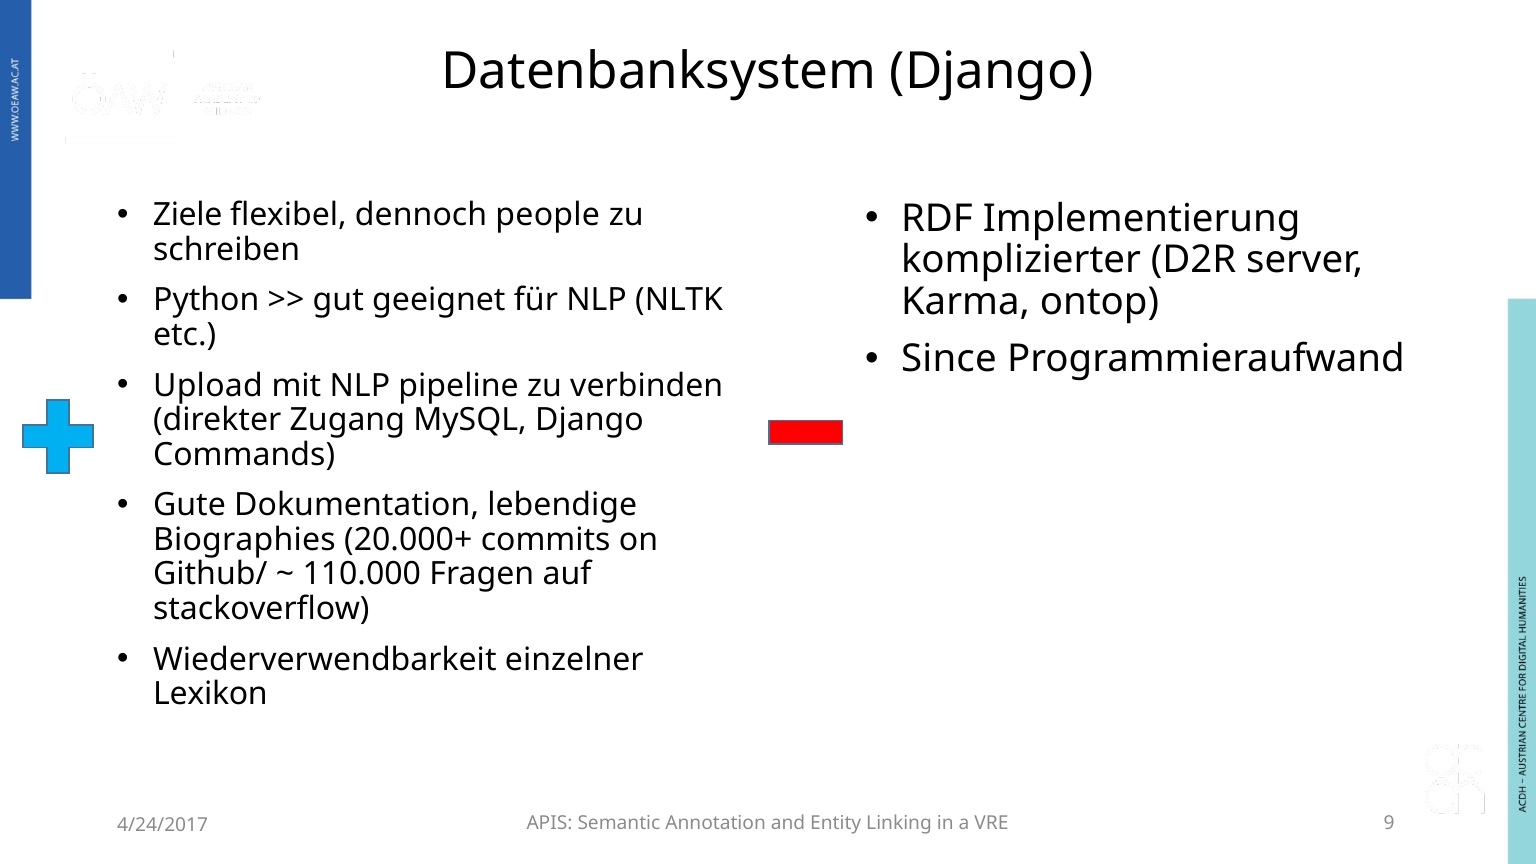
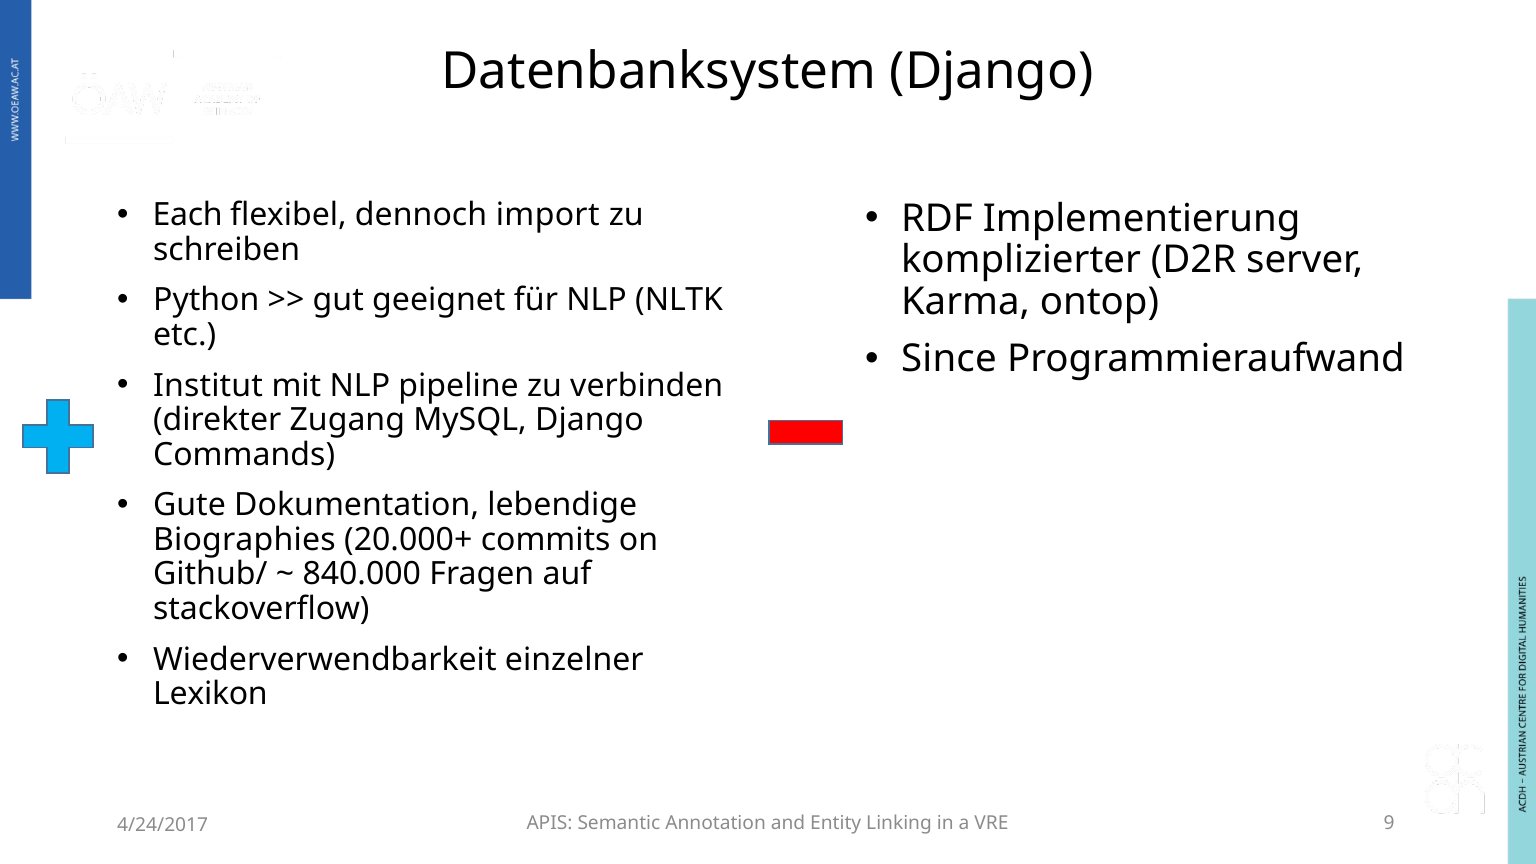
Ziele: Ziele -> Each (188, 215)
people: people -> import (548, 215)
Upload: Upload -> Institut (208, 386)
110.000: 110.000 -> 840.000 (362, 574)
